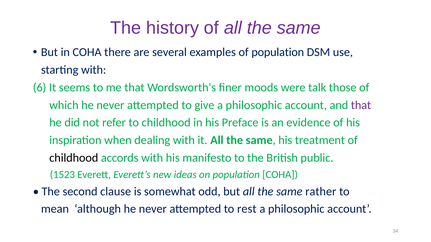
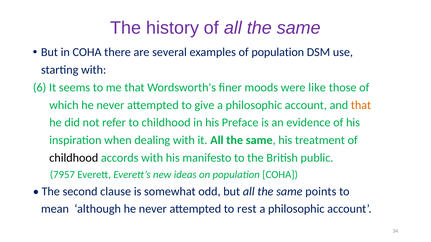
talk: talk -> like (317, 88)
that colour: purple -> orange (361, 105)
1523: 1523 -> 7957 (62, 175)
rather: rather -> points (321, 192)
